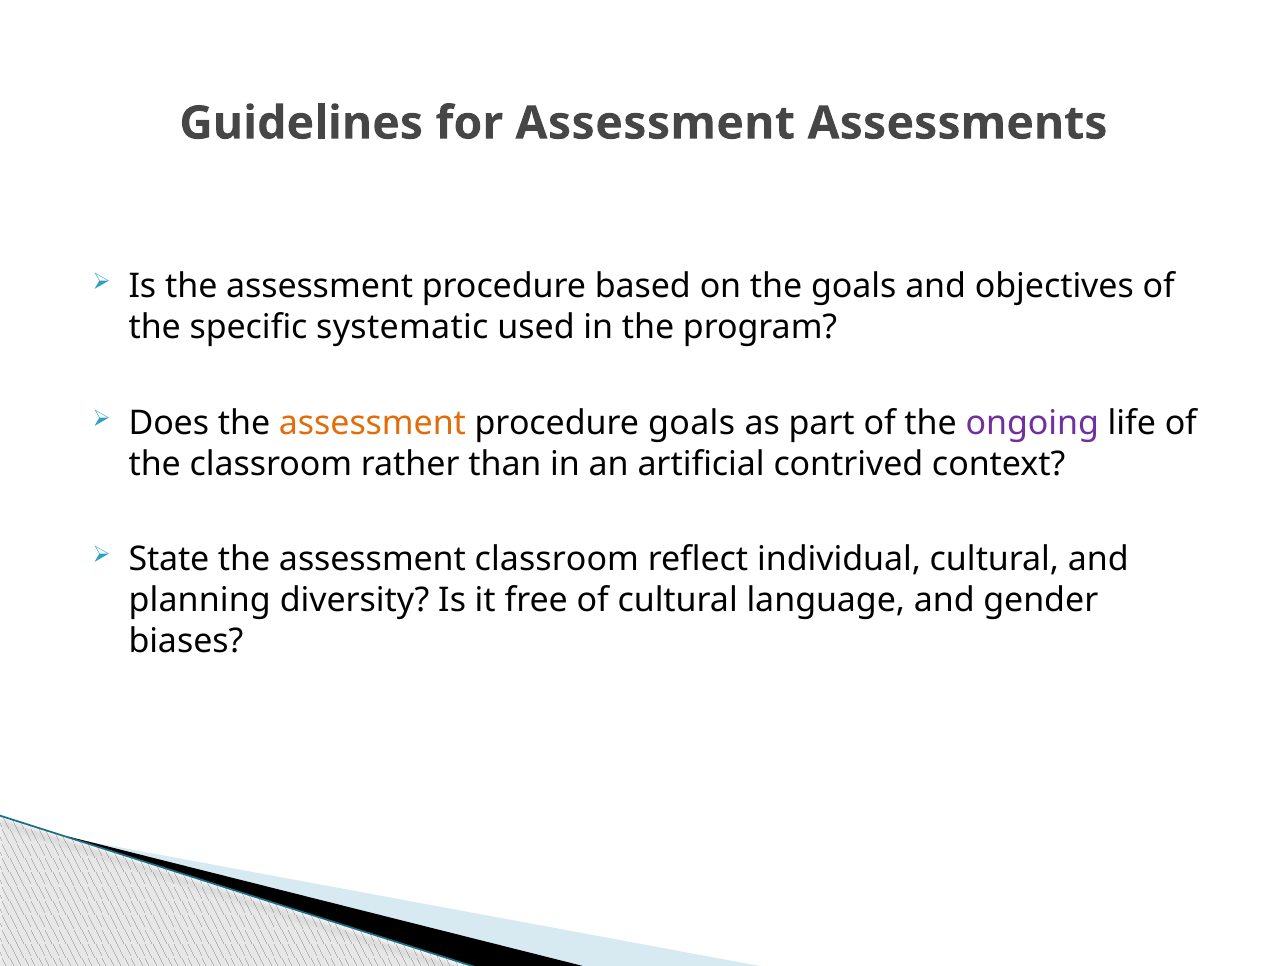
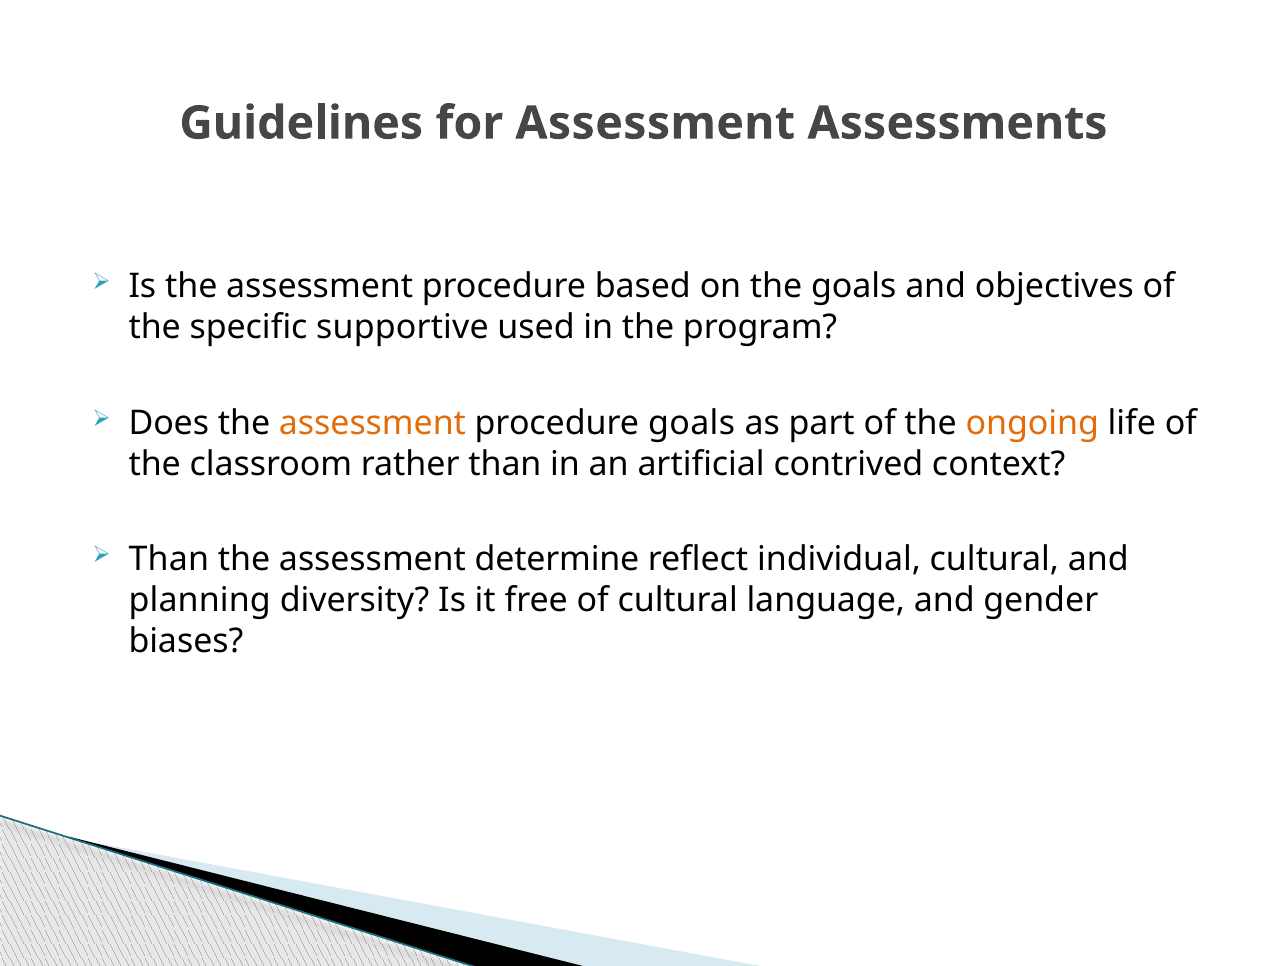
systematic: systematic -> supportive (402, 327)
ongoing colour: purple -> orange (1032, 423)
State: State -> Than (169, 560)
assessment classroom: classroom -> determine (557, 560)
